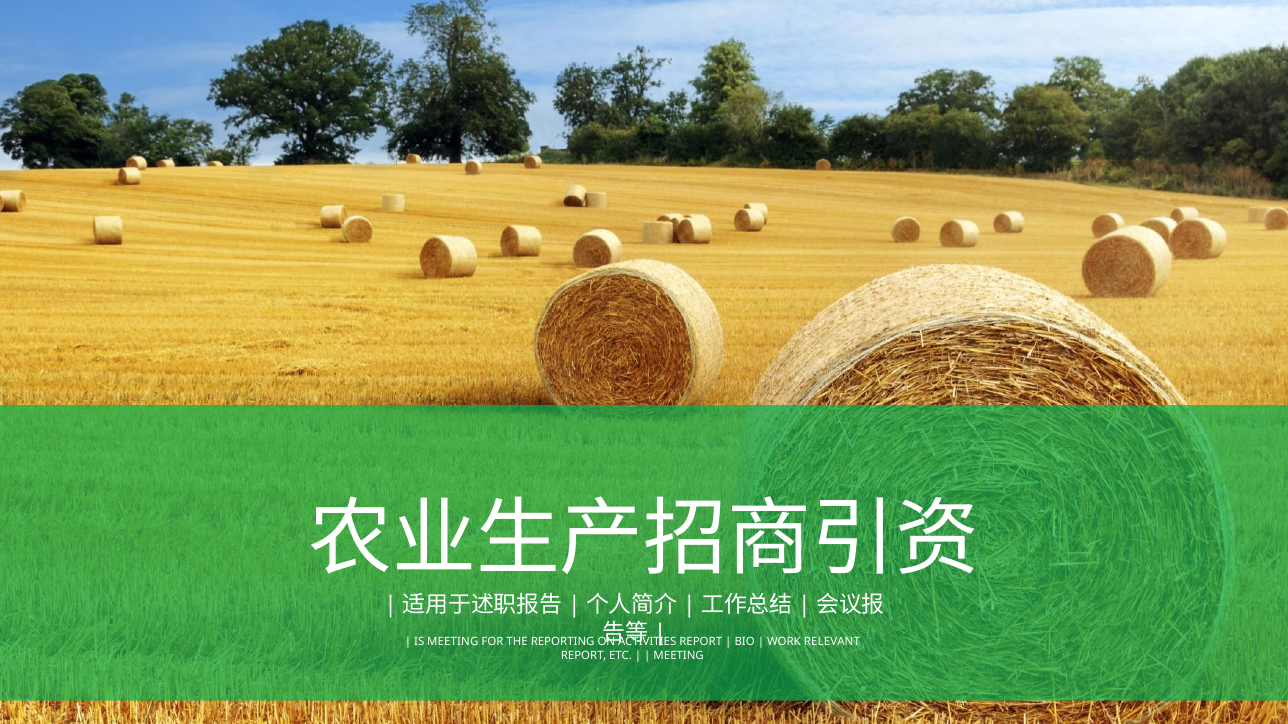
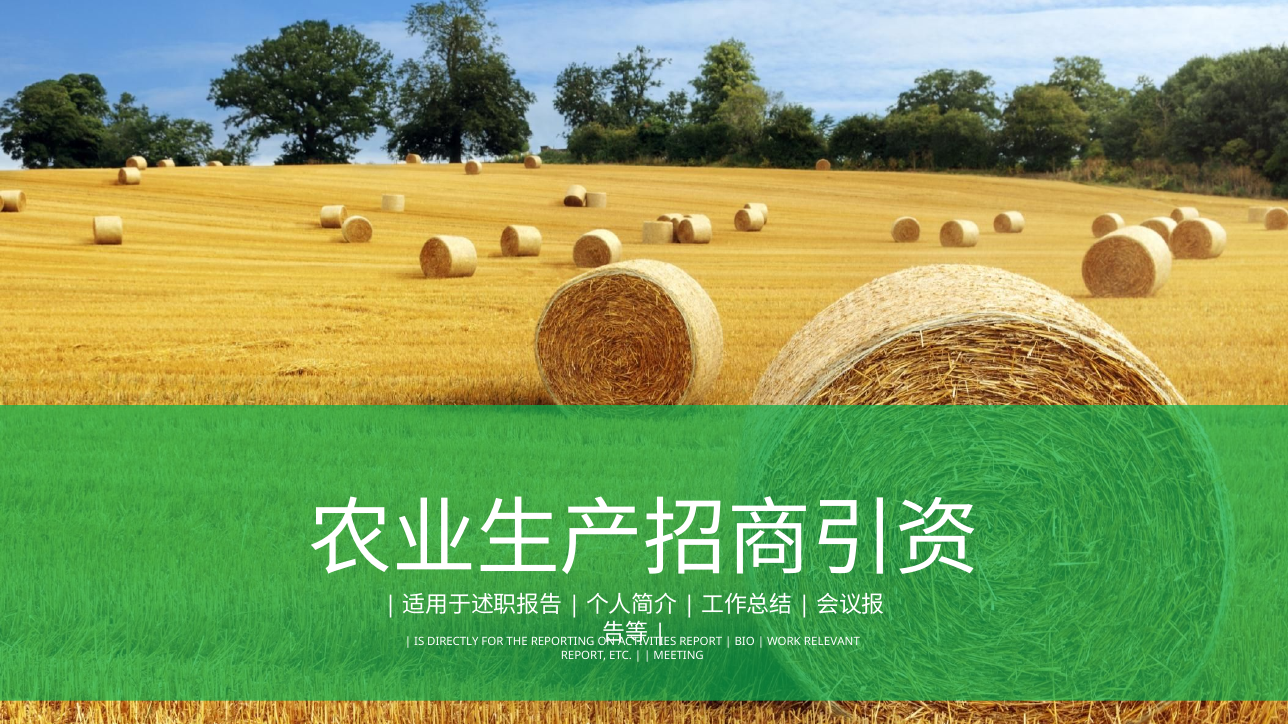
IS MEETING: MEETING -> DIRECTLY (453, 642)
